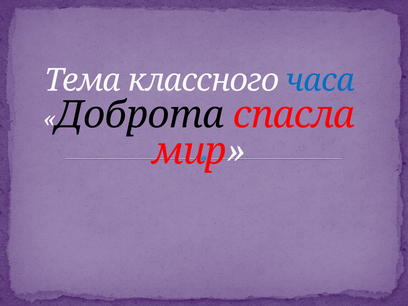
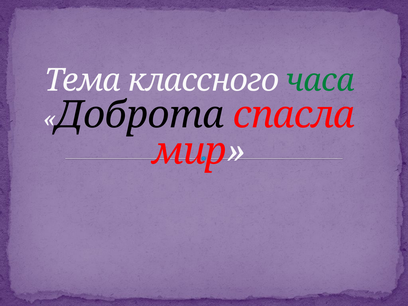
часа colour: blue -> green (321, 80)
